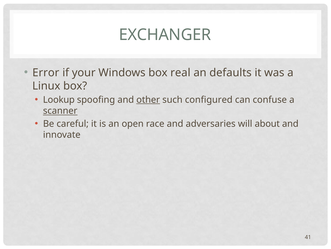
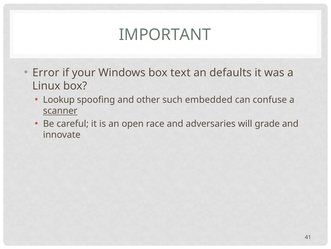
EXCHANGER: EXCHANGER -> IMPORTANT (165, 35)
real: real -> text (180, 72)
other underline: present -> none (148, 100)
configured: configured -> embedded (209, 100)
about: about -> grade (267, 123)
